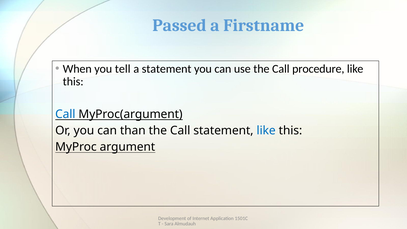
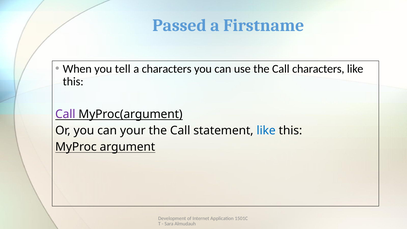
a statement: statement -> characters (167, 69)
Call procedure: procedure -> characters (318, 69)
Call colour: blue -> purple (65, 114)
than: than -> your (133, 131)
